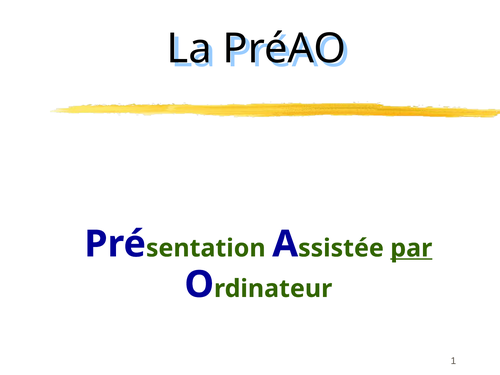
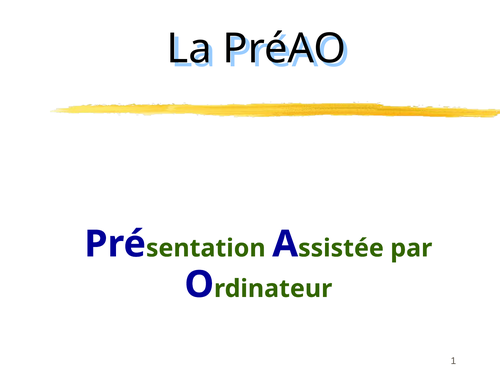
par underline: present -> none (411, 248)
